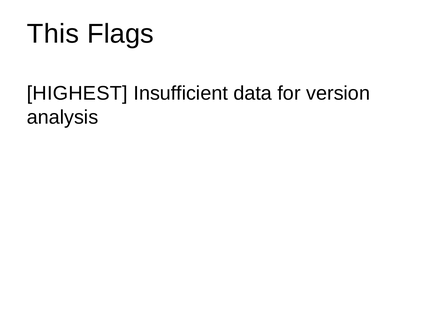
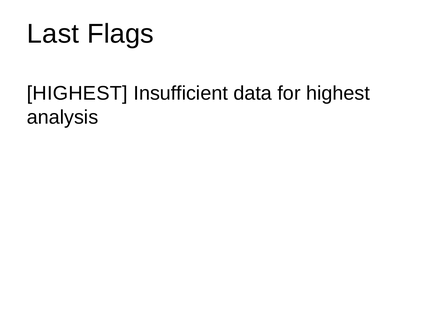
This: This -> Last (53, 34)
for version: version -> highest (338, 94)
